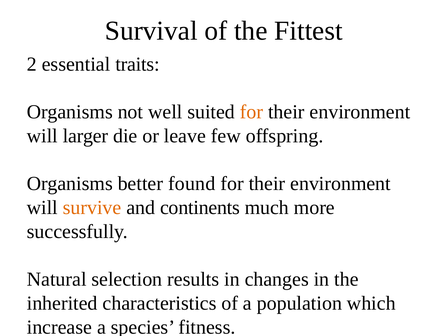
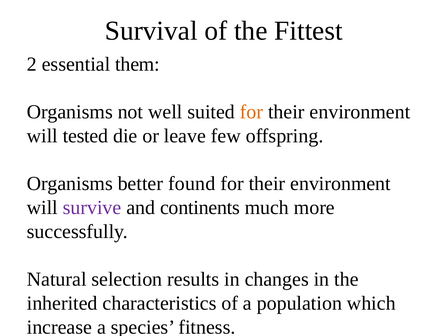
traits: traits -> them (138, 64)
larger: larger -> tested (86, 136)
survive colour: orange -> purple (92, 208)
